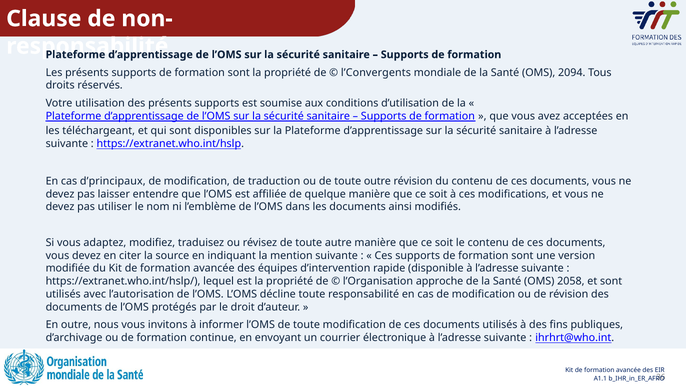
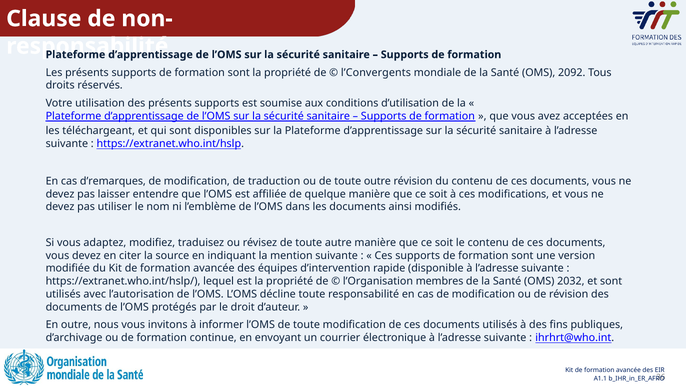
2094: 2094 -> 2092 (572, 72)
d’principaux: d’principaux -> d’remarques (113, 181)
approche: approche -> membres (440, 281)
2058: 2058 -> 2032 (571, 281)
